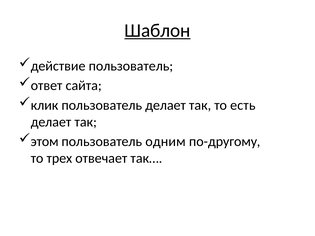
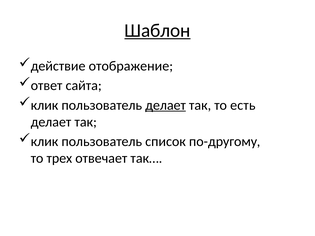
действие пользователь: пользователь -> отображение (131, 66)
делает underline: none -> present (166, 105)
этом: этом -> клик (45, 142)
одним: одним -> список (166, 142)
